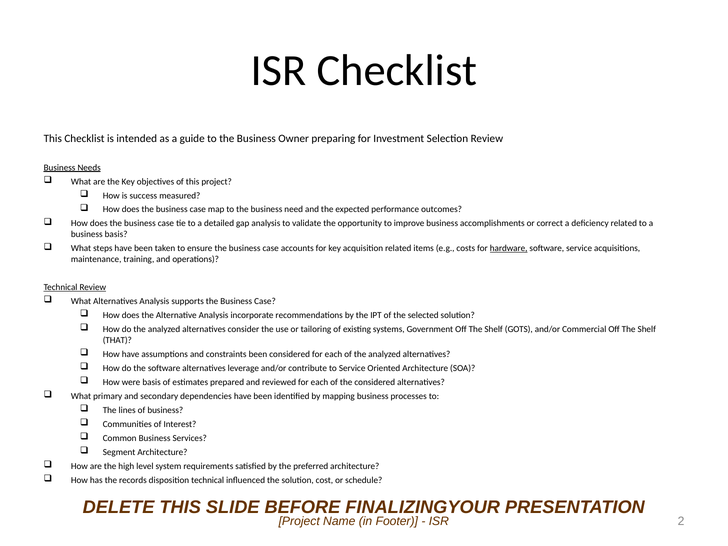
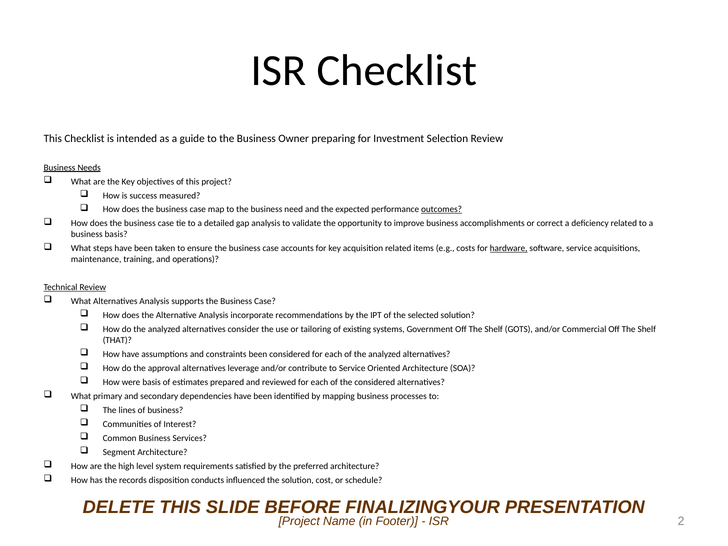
outcomes underline: none -> present (442, 209)
the software: software -> approval (164, 368)
disposition technical: technical -> conducts (208, 480)
